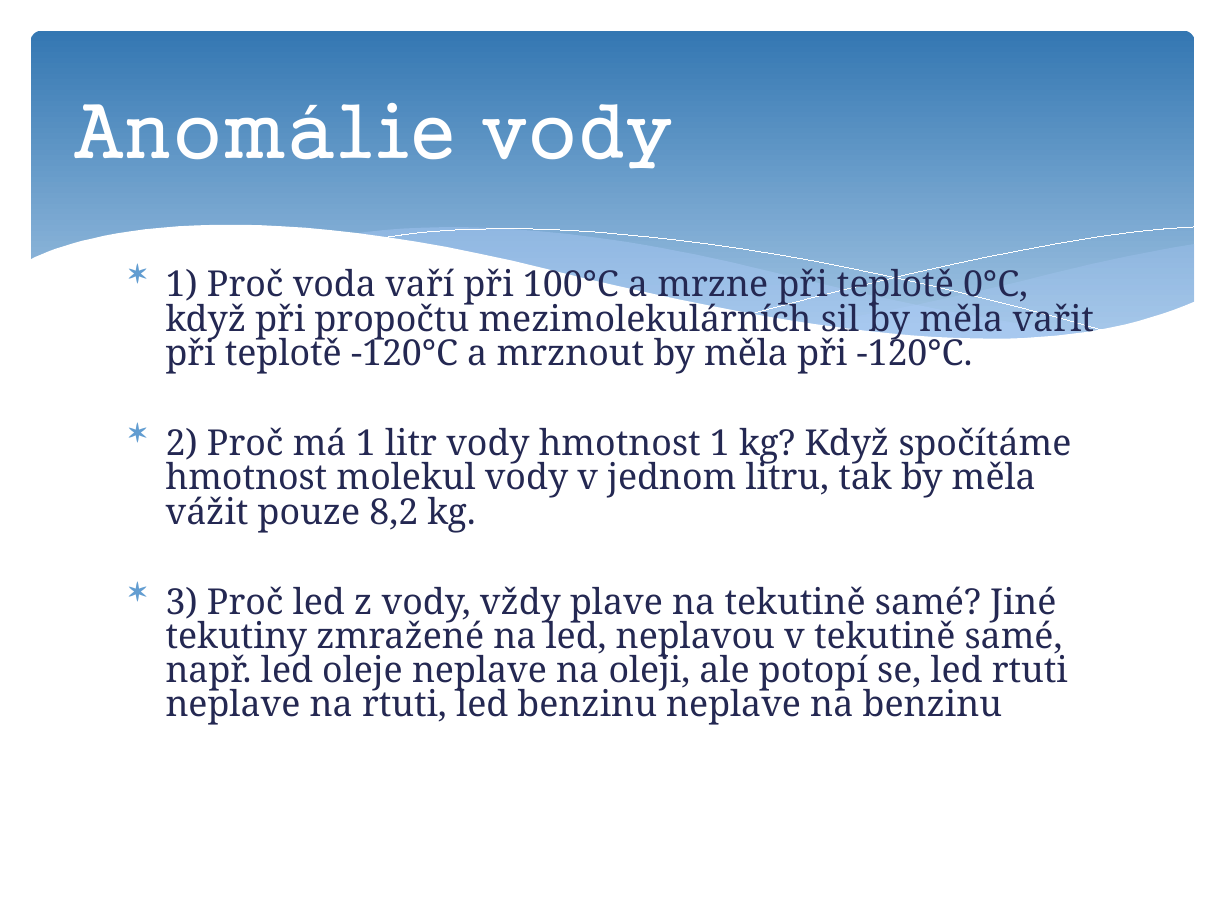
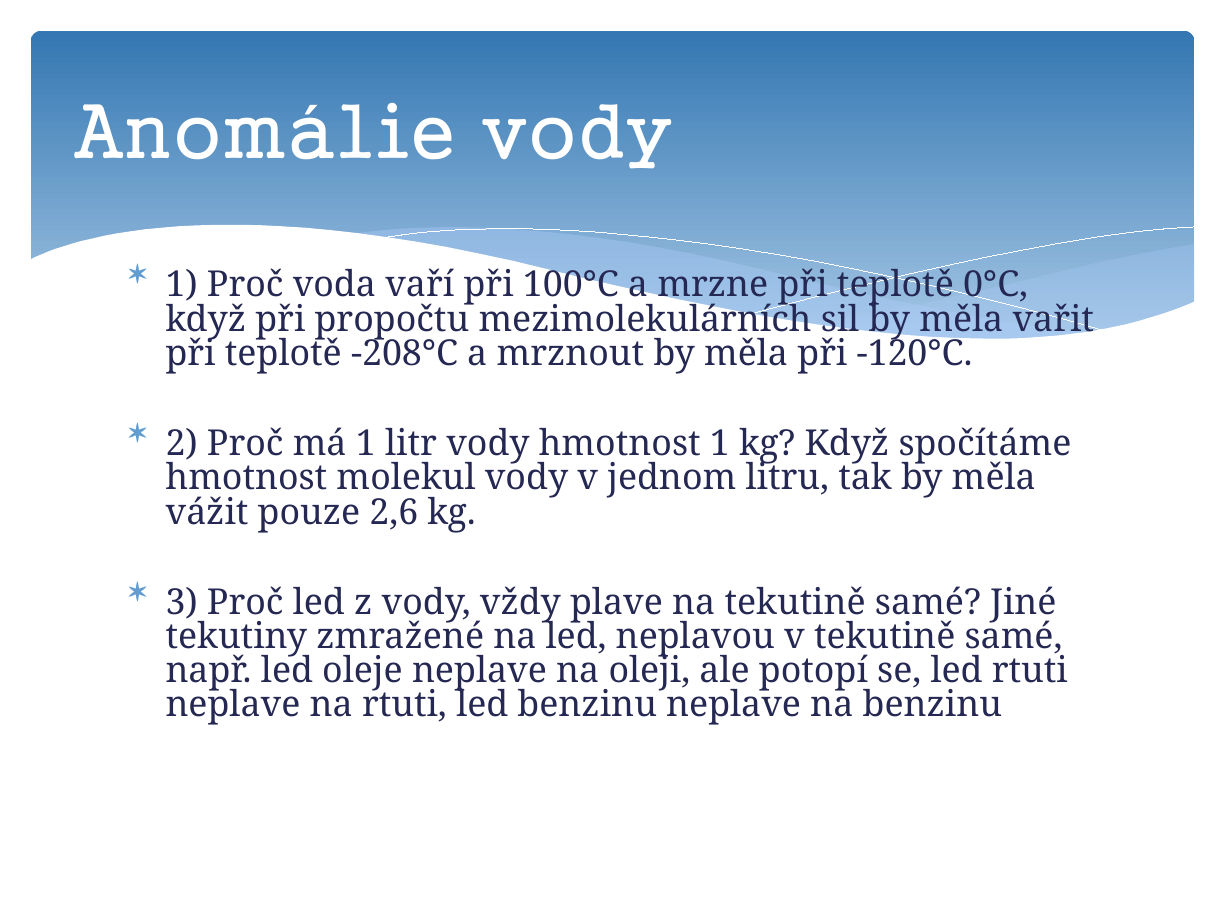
teplotě -120°C: -120°C -> -208°C (405, 354)
8,2: 8,2 -> 2,6 (394, 512)
